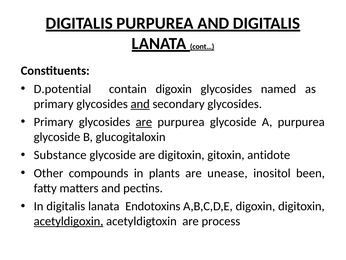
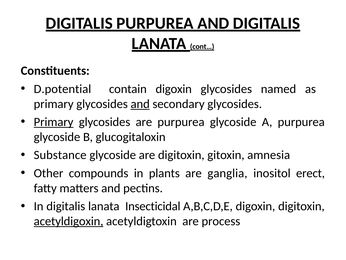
Primary underline: none -> present (54, 122)
are underline: present -> none (144, 122)
antidote: antidote -> amnesia (269, 155)
unease: unease -> ganglia (227, 173)
been: been -> erect (311, 173)
Endotoxins: Endotoxins -> Insecticidal (153, 206)
